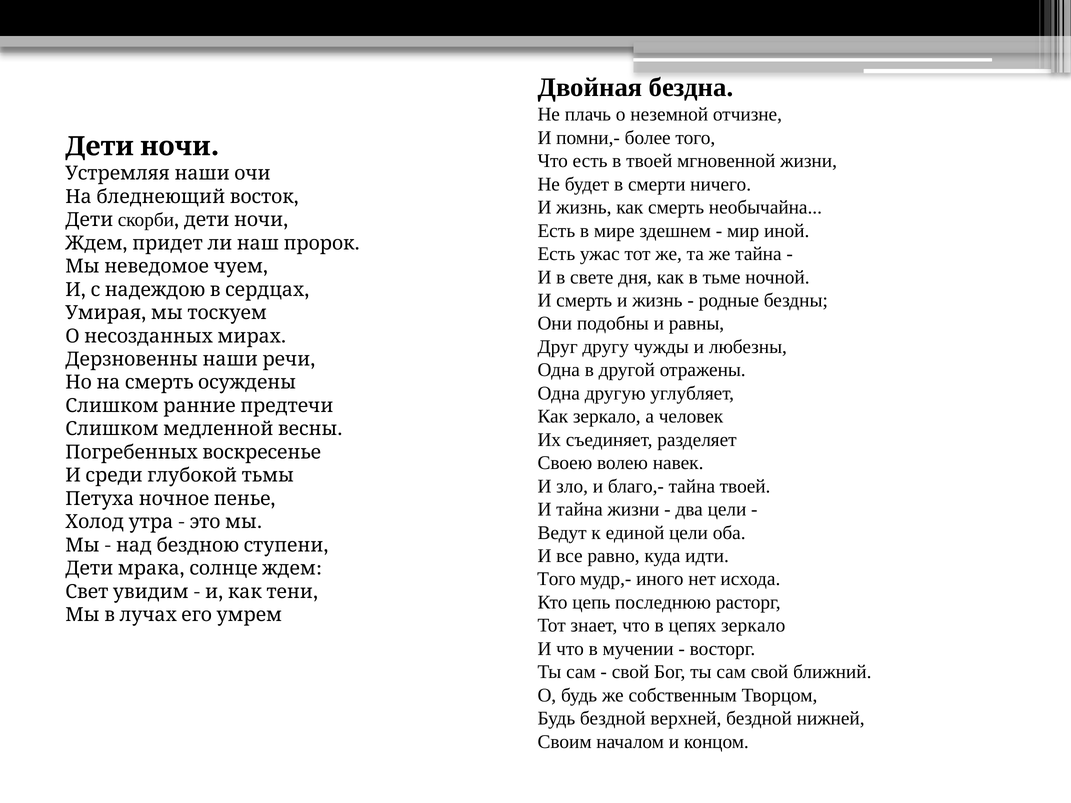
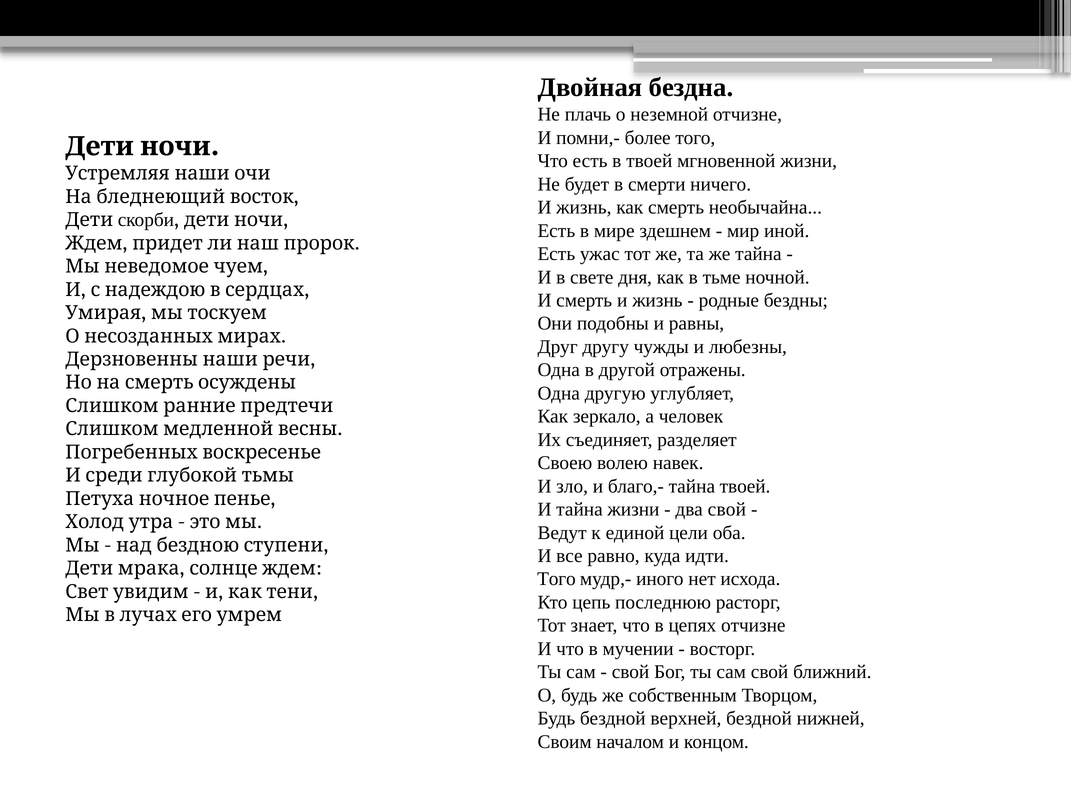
два цели: цели -> свой (727, 510)
цепях зеркало: зеркало -> отчизне (753, 626)
